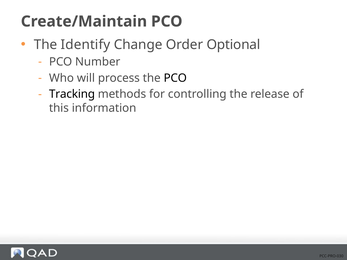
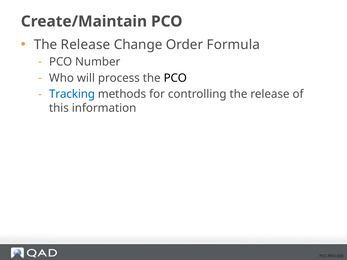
Identify: Identify -> Release (85, 45)
Optional: Optional -> Formula (233, 45)
Tracking colour: black -> blue (72, 94)
